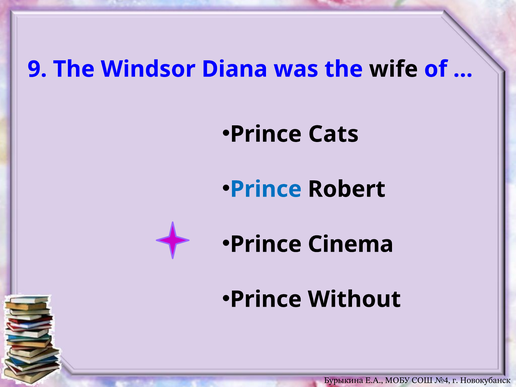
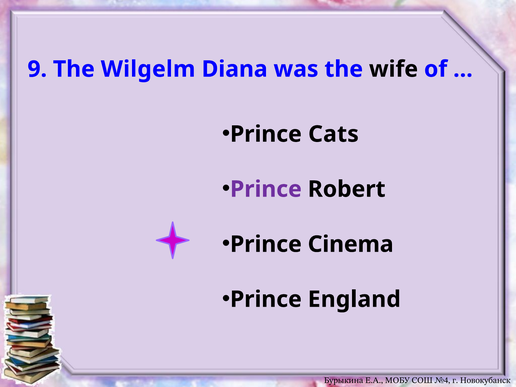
Windsor: Windsor -> Wilgelm (148, 69)
Prince colour: blue -> purple (266, 189)
Without: Without -> England (354, 299)
